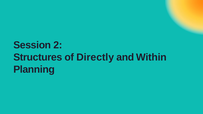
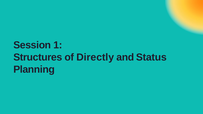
2: 2 -> 1 (58, 45)
Within: Within -> Status (151, 57)
